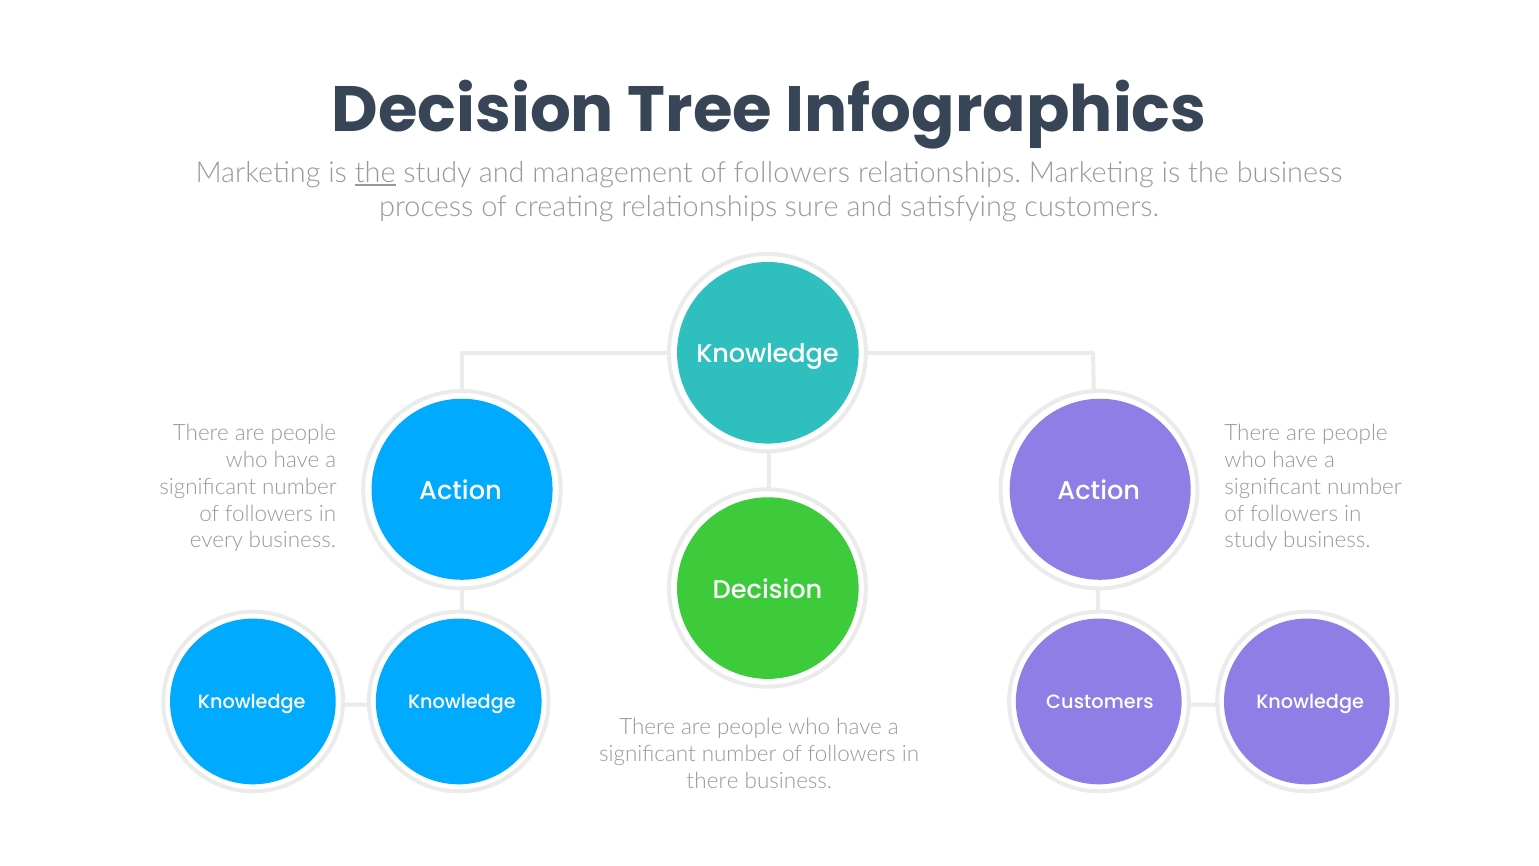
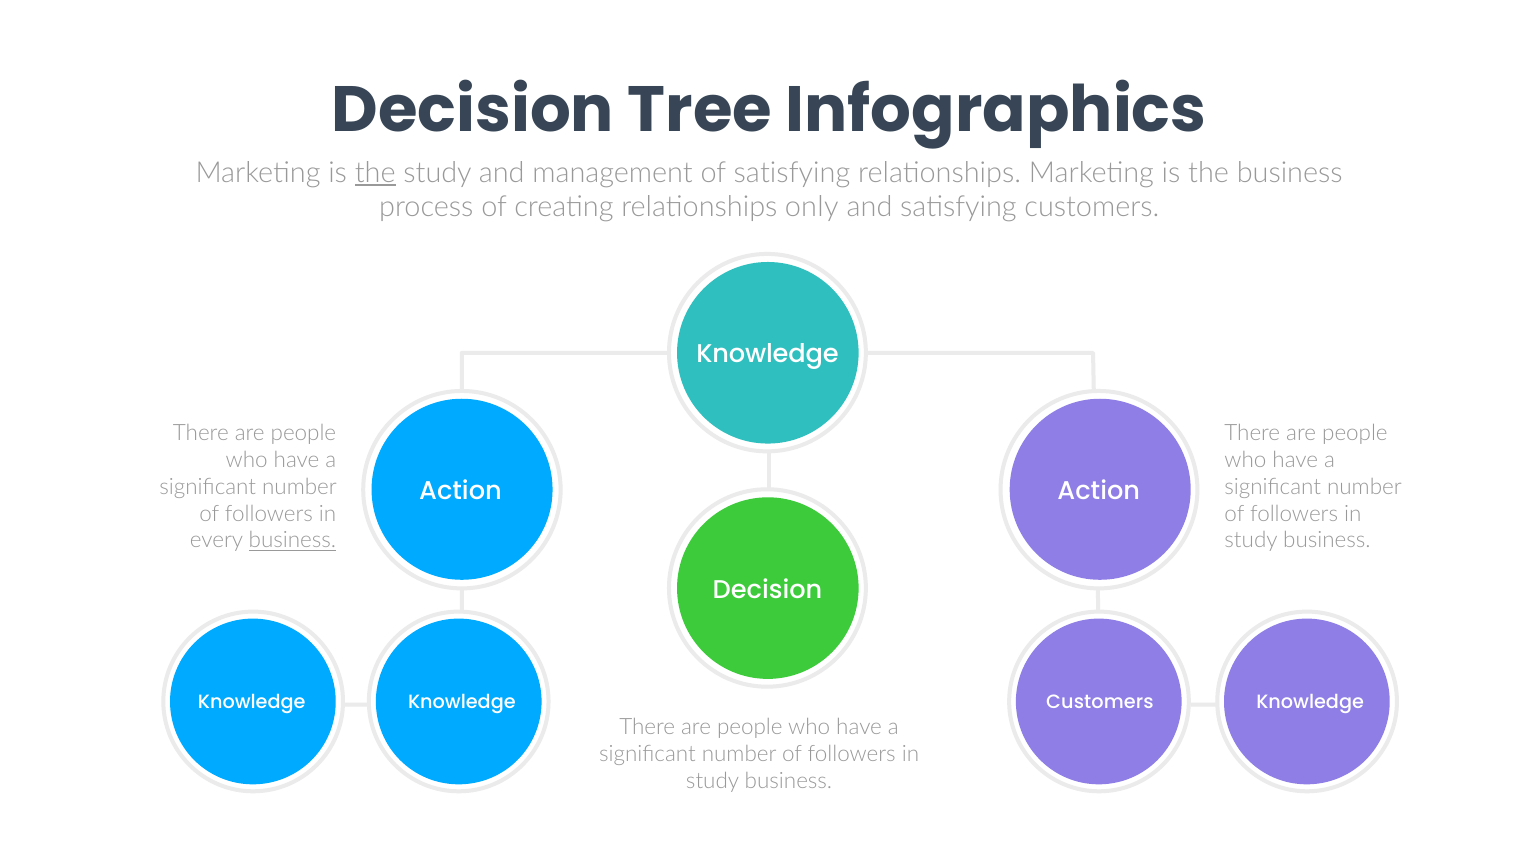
management of followers: followers -> satisfying (792, 173)
sure: sure -> only (812, 207)
business underline: none -> present (292, 540)
there: there -> study (713, 781)
